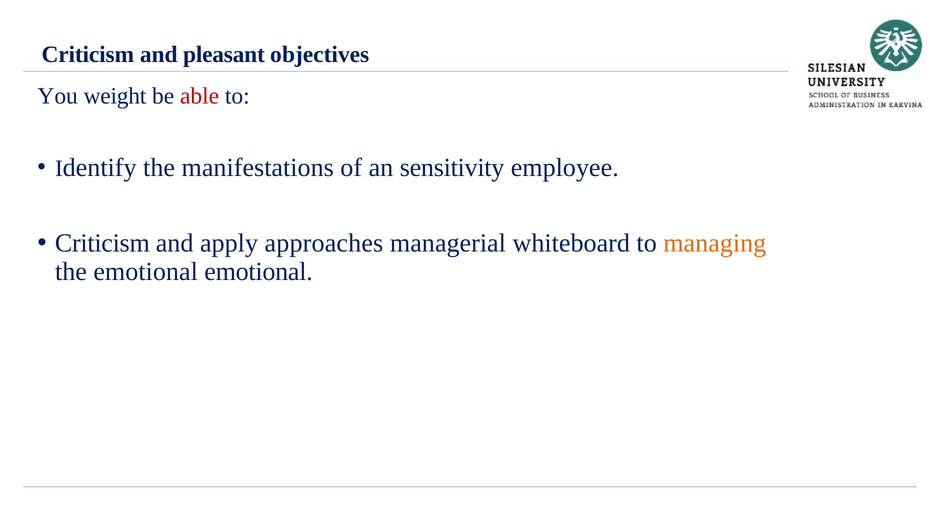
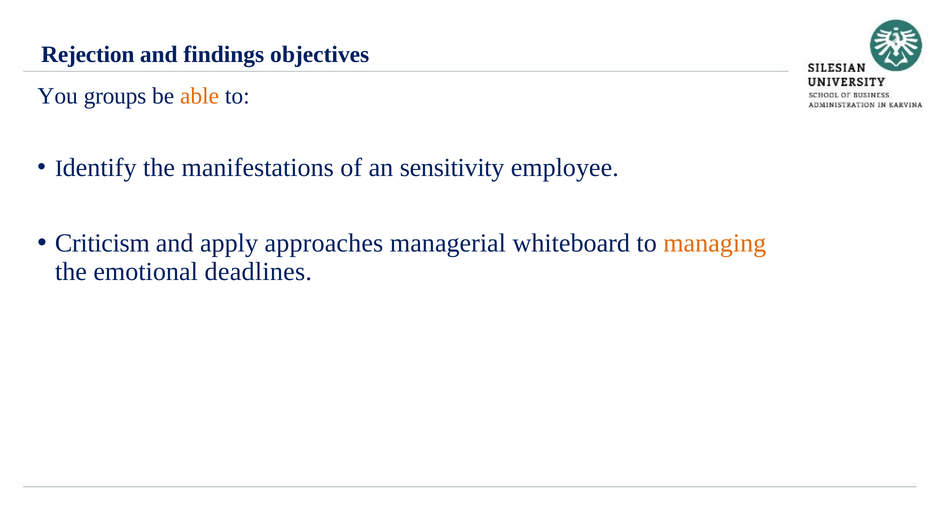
Criticism: Criticism -> Rejection (88, 55)
pleasant: pleasant -> findings (224, 55)
weight: weight -> groups (115, 96)
able colour: red -> orange (200, 96)
emotional emotional: emotional -> deadlines (258, 272)
